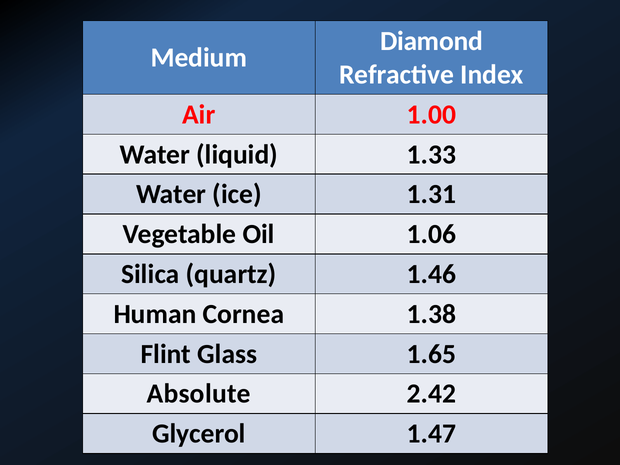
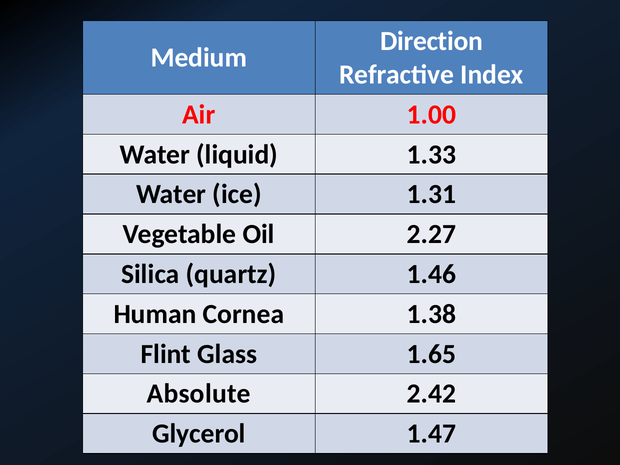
Diamond: Diamond -> Direction (431, 41)
1.06: 1.06 -> 2.27 (431, 234)
